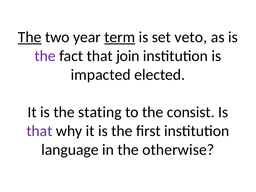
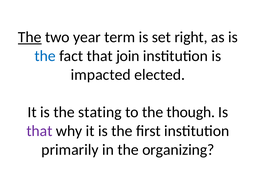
term underline: present -> none (120, 37)
veto: veto -> right (191, 37)
the colour: purple -> blue (45, 56)
consist: consist -> though (191, 112)
language: language -> primarily (70, 150)
otherwise: otherwise -> organizing (178, 150)
